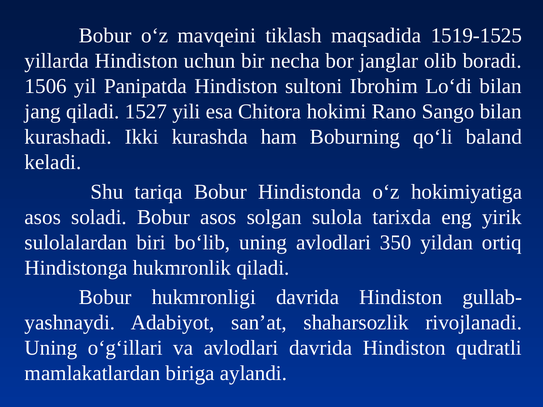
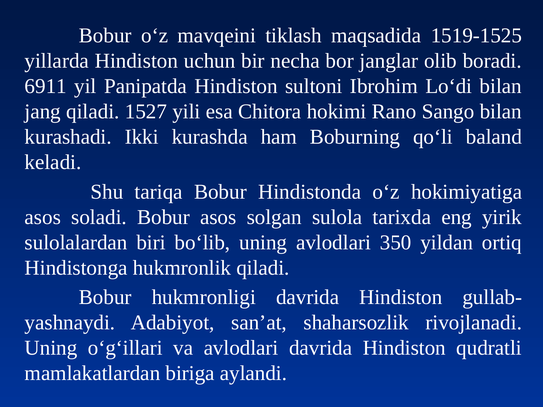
1506: 1506 -> 6911 (46, 86)
